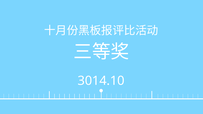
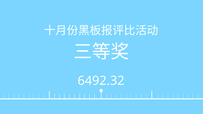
3014.10: 3014.10 -> 6492.32 (101, 81)
